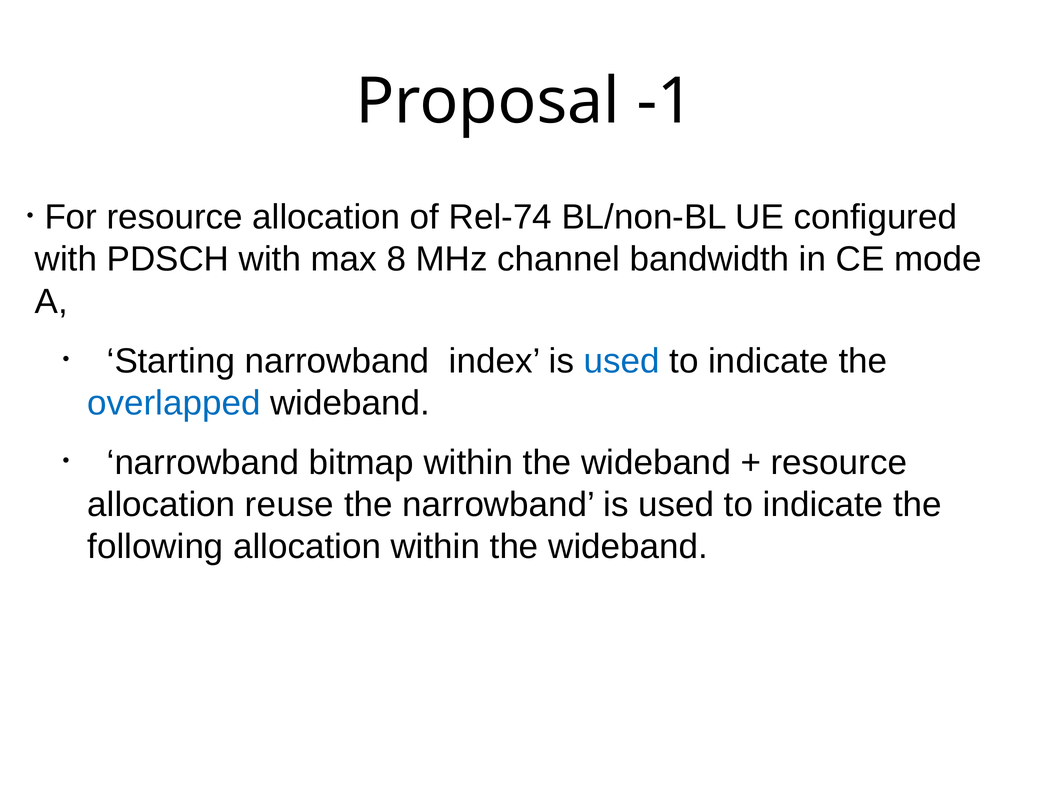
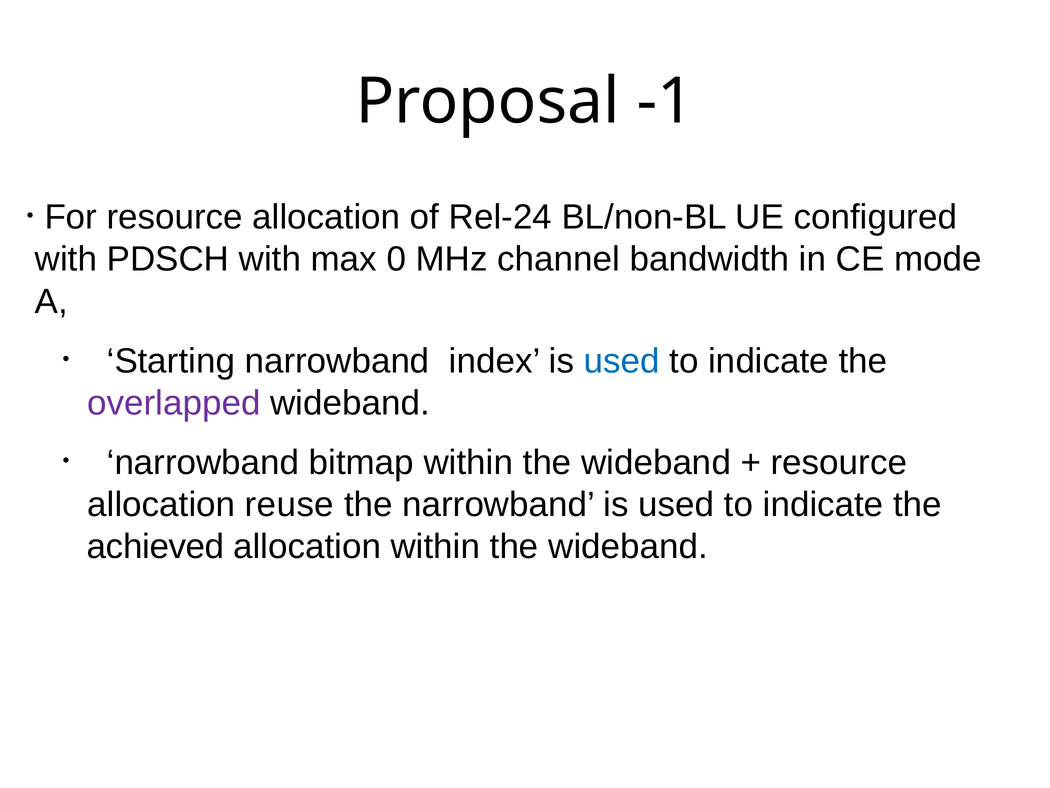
Rel-74: Rel-74 -> Rel-24 (500, 217)
8: 8 -> 0 (396, 259)
overlapped colour: blue -> purple (174, 403)
following: following -> achieved (156, 546)
